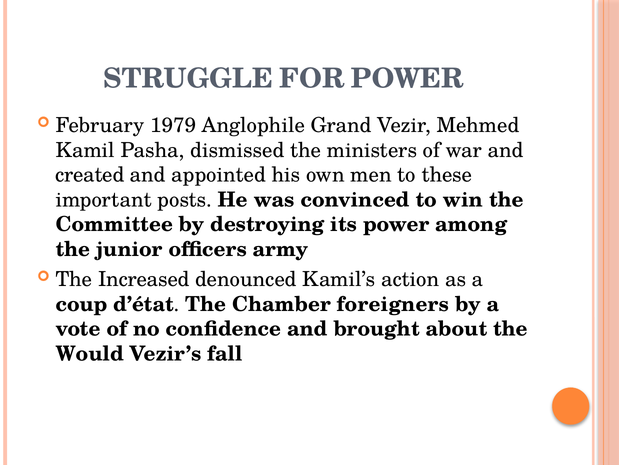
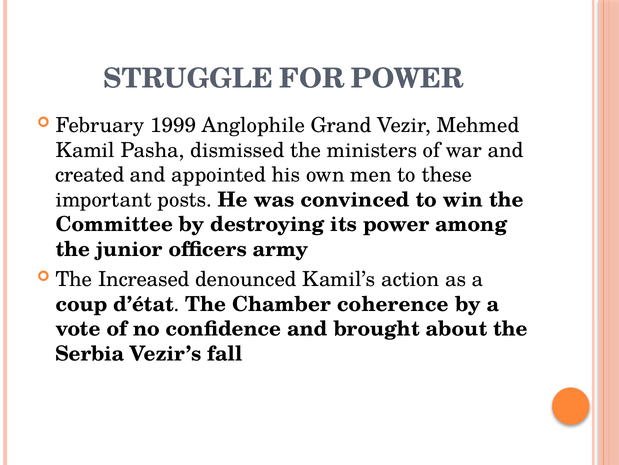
1979: 1979 -> 1999 (173, 125)
foreigners: foreigners -> coherence (393, 304)
Would: Would -> Serbia (90, 353)
